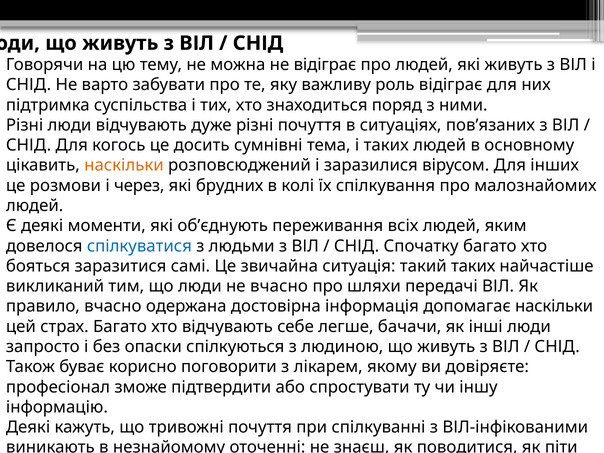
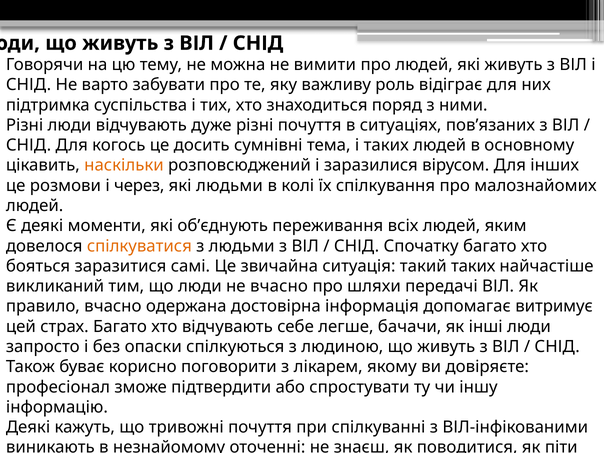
не відіграє: відіграє -> вимити (325, 65)
які брудних: брудних -> людьми (230, 186)
спілкуватися colour: blue -> orange (139, 246)
допомагає наскільки: наскільки -> витримує (554, 306)
